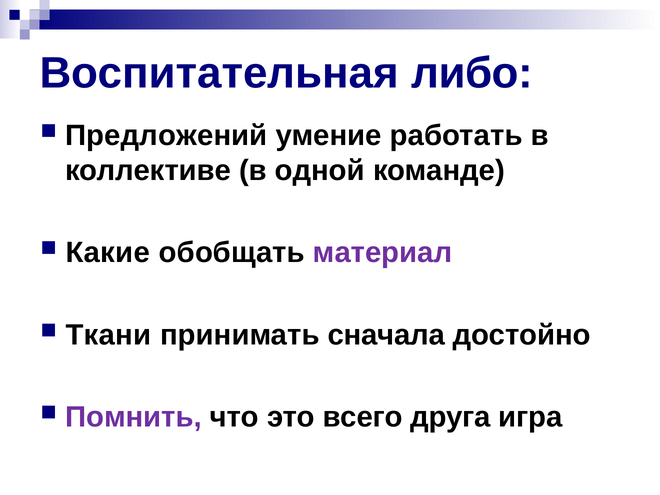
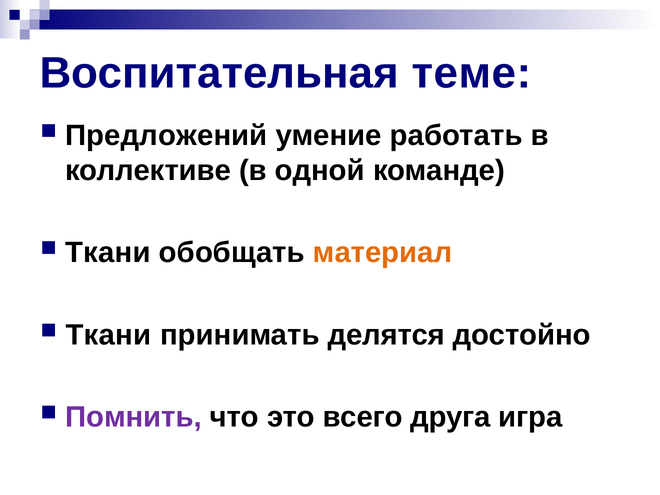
либо: либо -> теме (472, 73)
Какие: Какие -> Ткани (108, 253)
материал colour: purple -> orange (383, 253)
сначала: сначала -> делятся (386, 335)
